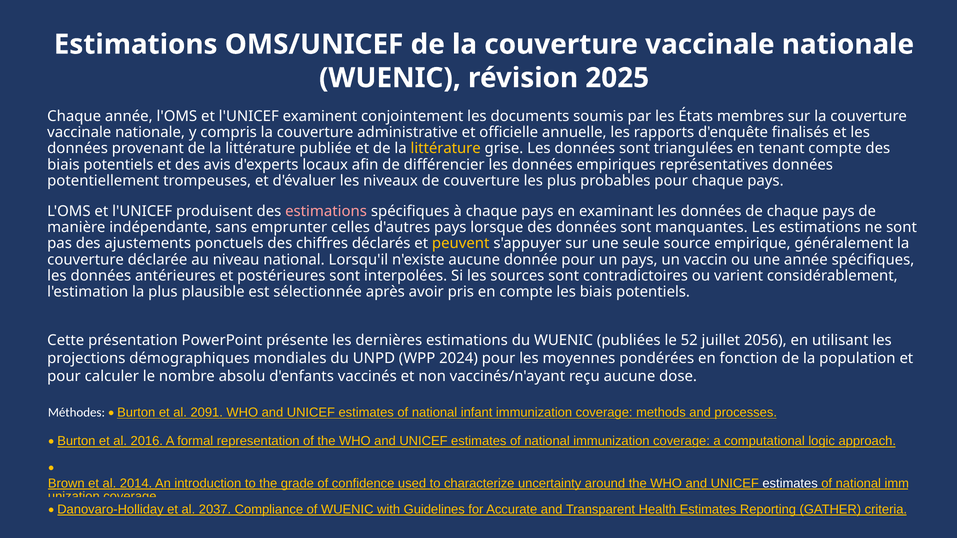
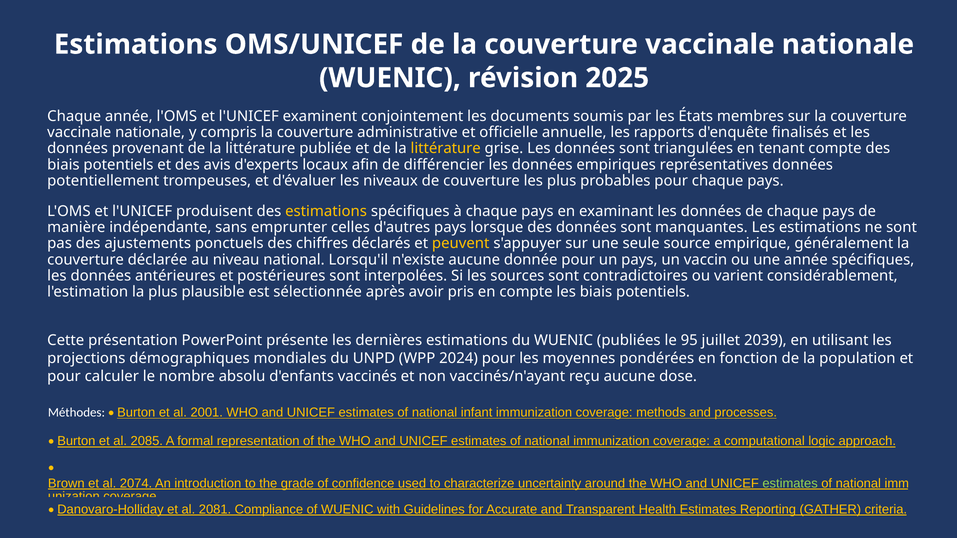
estimations colour: pink -> yellow (326, 211)
52: 52 -> 95 (689, 341)
2056: 2056 -> 2039 (765, 341)
2091: 2091 -> 2001 (207, 413)
2016: 2016 -> 2085 (147, 441)
2014: 2014 -> 2074 (136, 484)
estimates colour: white -> light green (790, 484)
2037: 2037 -> 2081 (215, 510)
